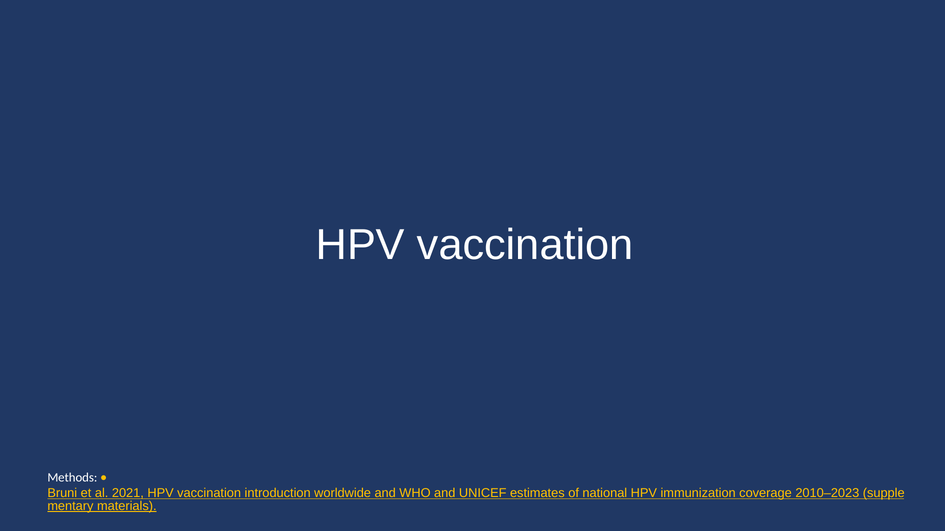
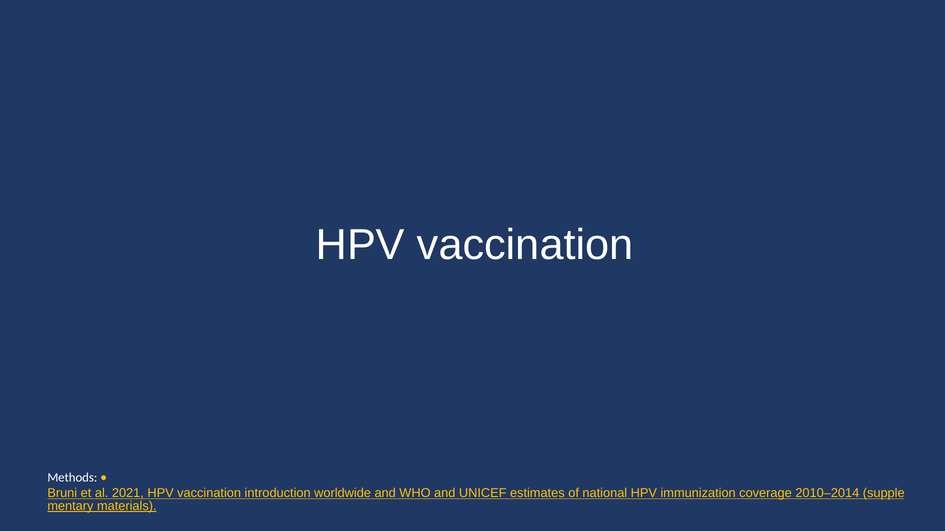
2010–2023: 2010–2023 -> 2010–2014 (827, 494)
